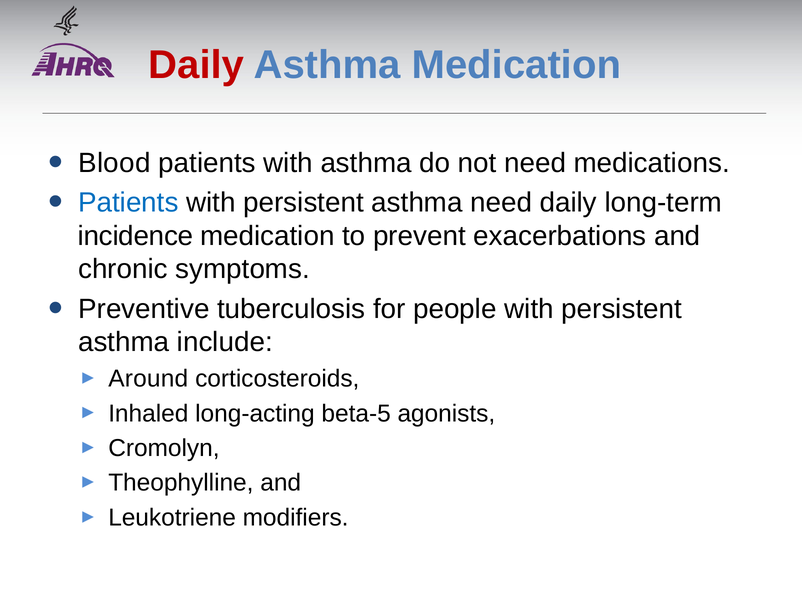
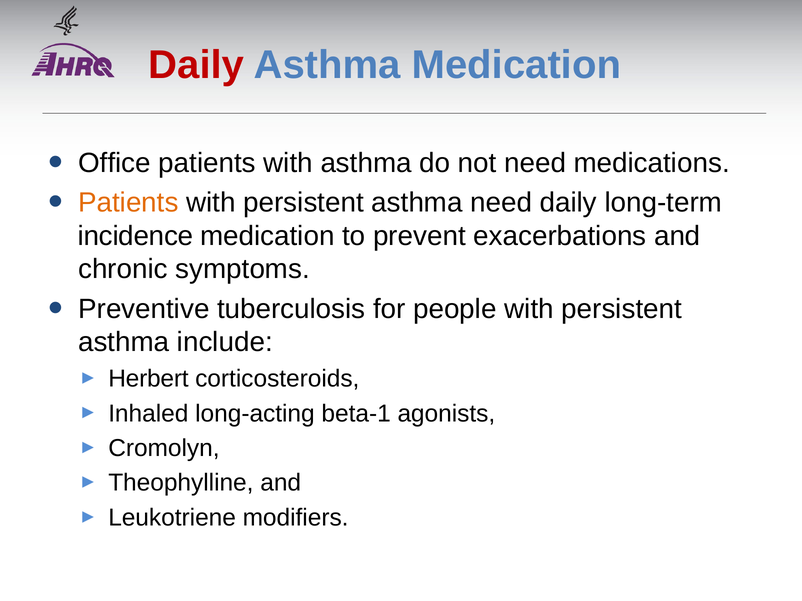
Blood: Blood -> Office (114, 163)
Patients colour: blue -> orange (128, 203)
Around: Around -> Herbert (148, 379)
beta-5: beta-5 -> beta-1 (356, 414)
